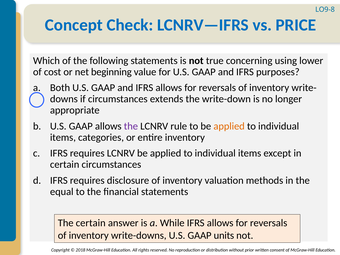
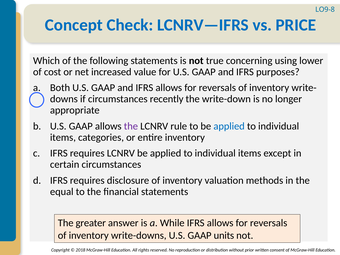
beginning: beginning -> increased (111, 72)
extends: extends -> recently (167, 99)
applied colour: orange -> blue (229, 126)
The certain: certain -> greater (91, 223)
